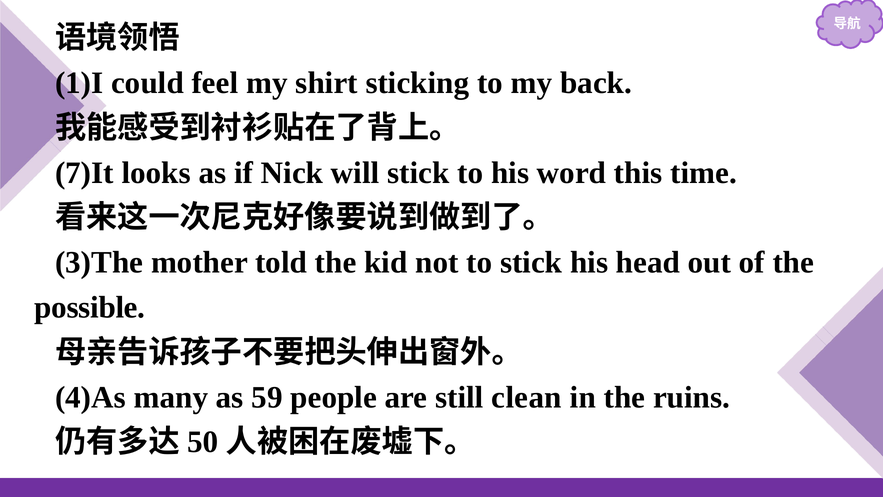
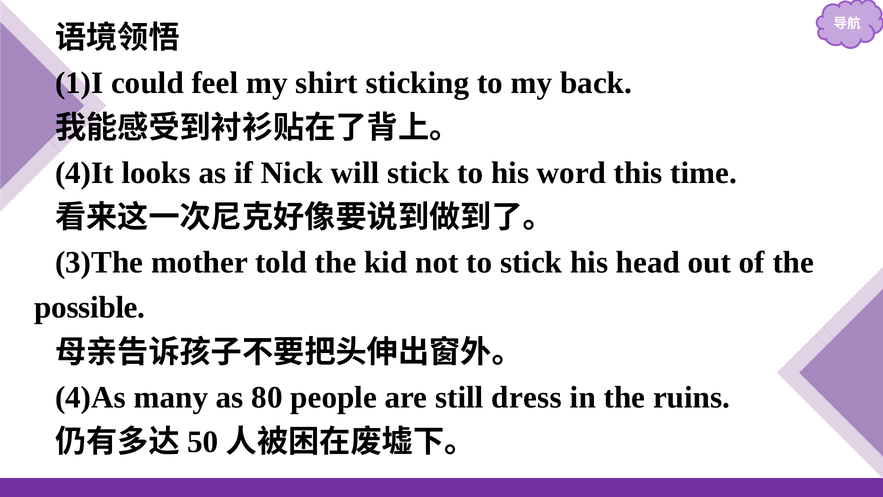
7)It: 7)It -> 4)It (84, 173)
59: 59 -> 80 (267, 397)
clean: clean -> dress (527, 397)
